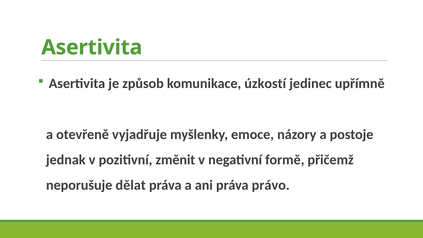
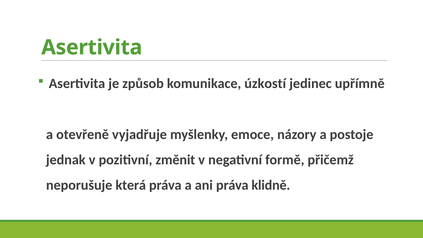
dělat: dělat -> která (131, 185)
právo: právo -> klidně (271, 185)
